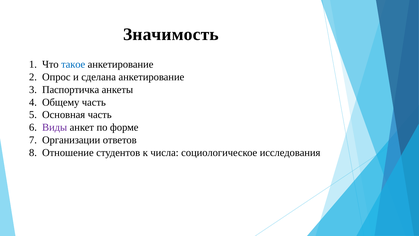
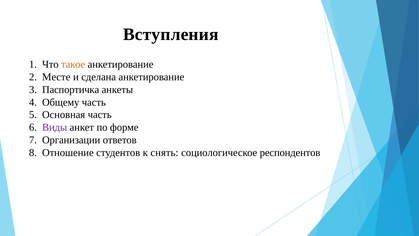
Значимость: Значимость -> Вступления (171, 34)
такое colour: blue -> orange (73, 64)
Опрос: Опрос -> Месте (56, 77)
числа: числа -> снять (164, 152)
исследования: исследования -> респондентов (290, 152)
